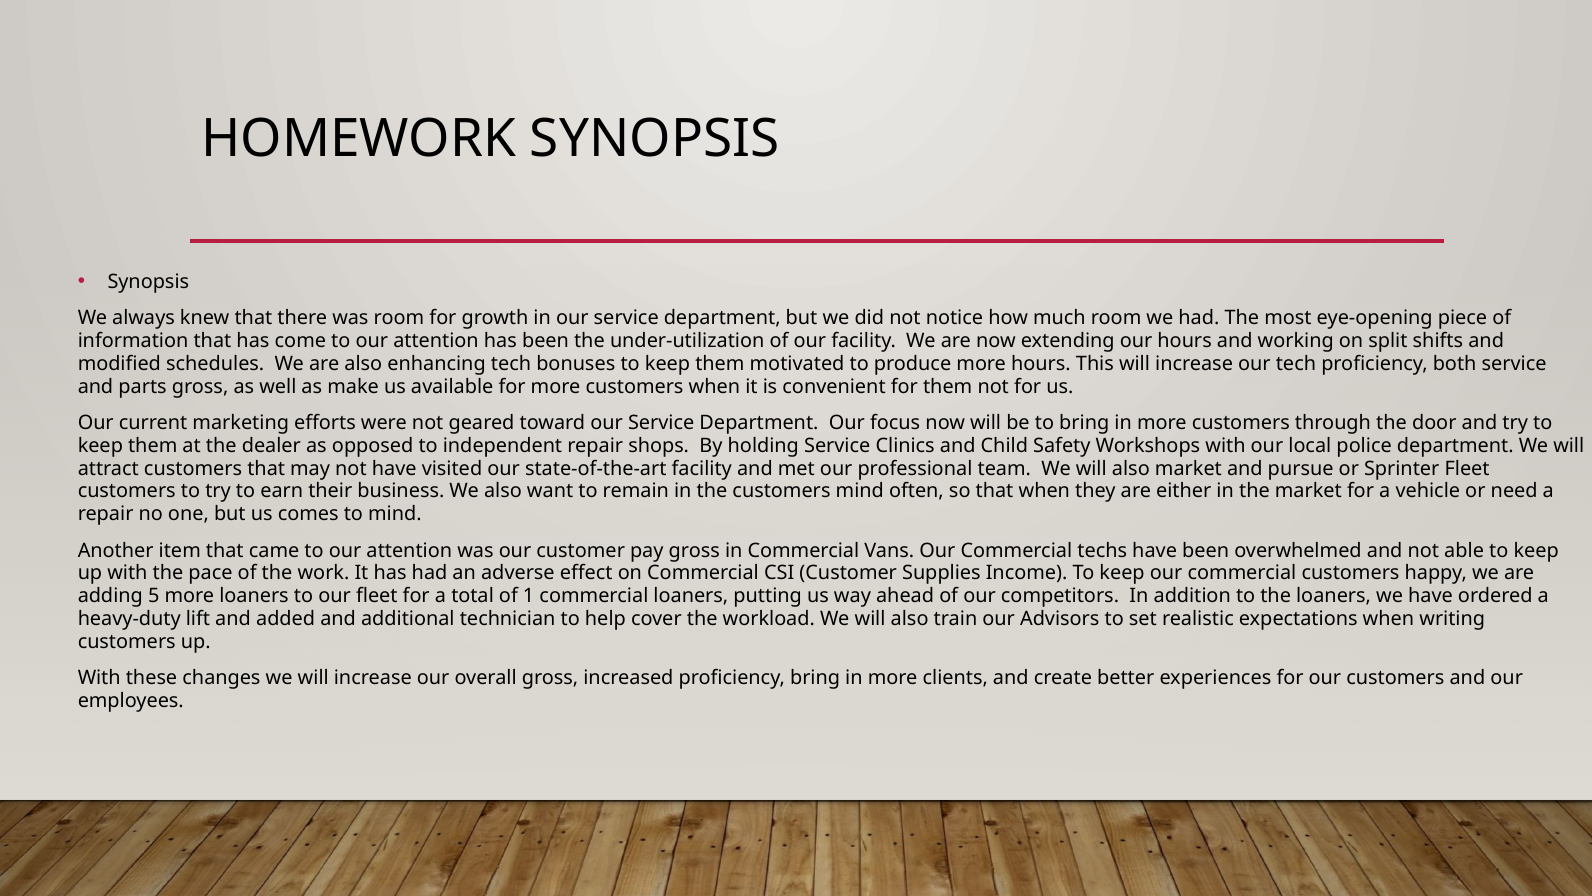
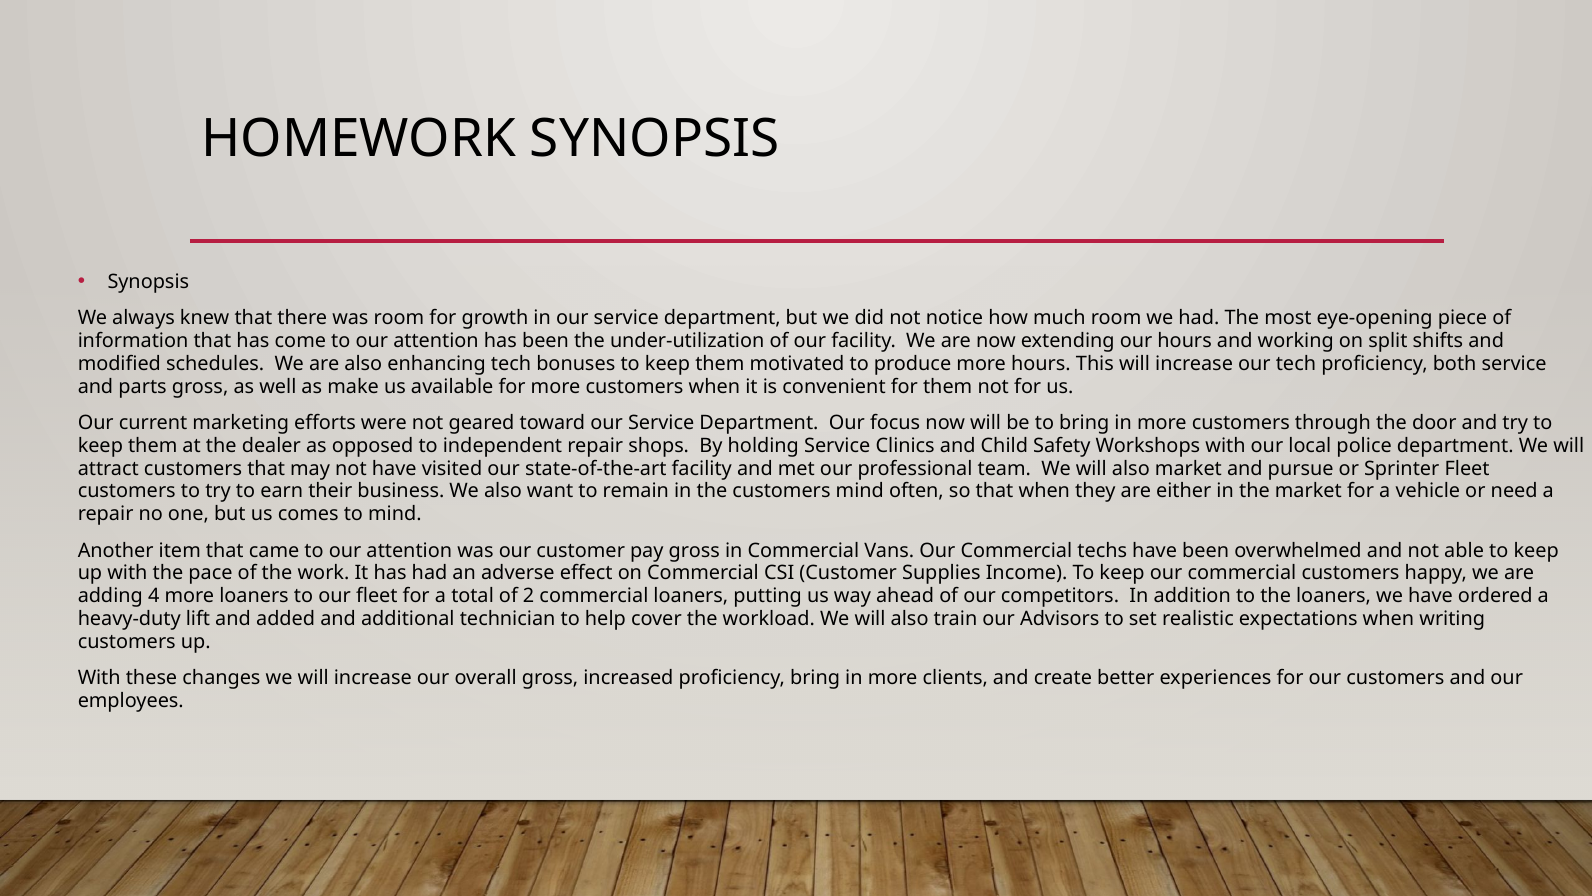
5: 5 -> 4 (154, 596)
1: 1 -> 2 (529, 596)
